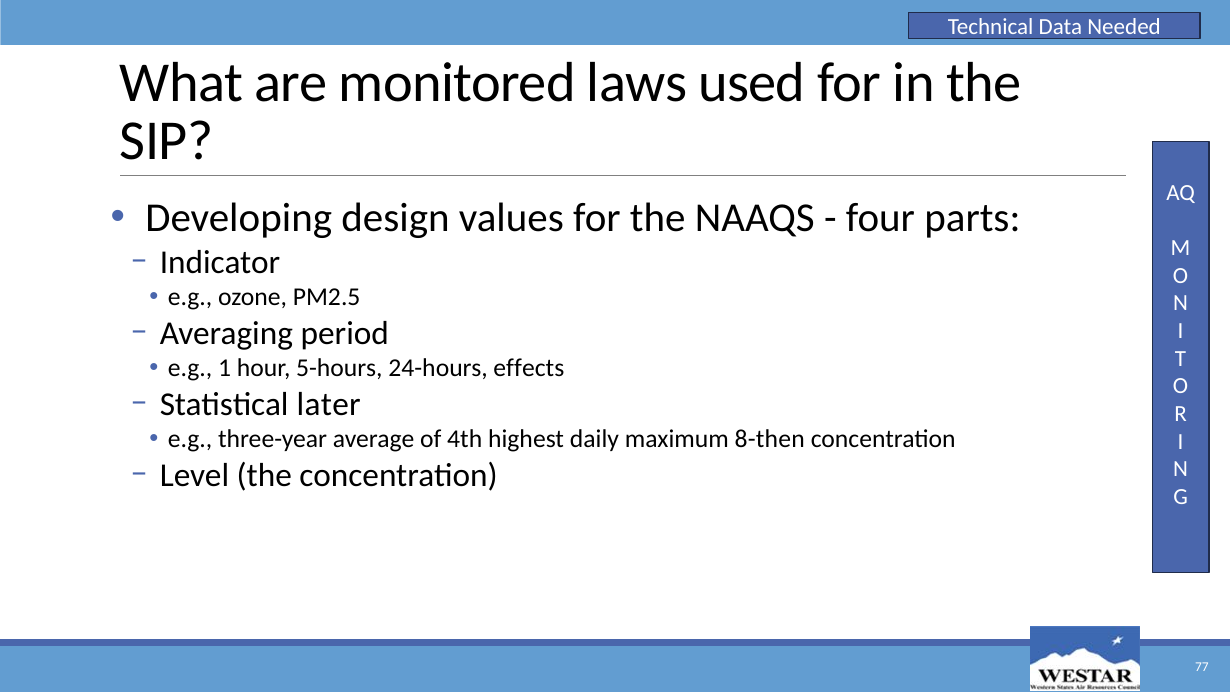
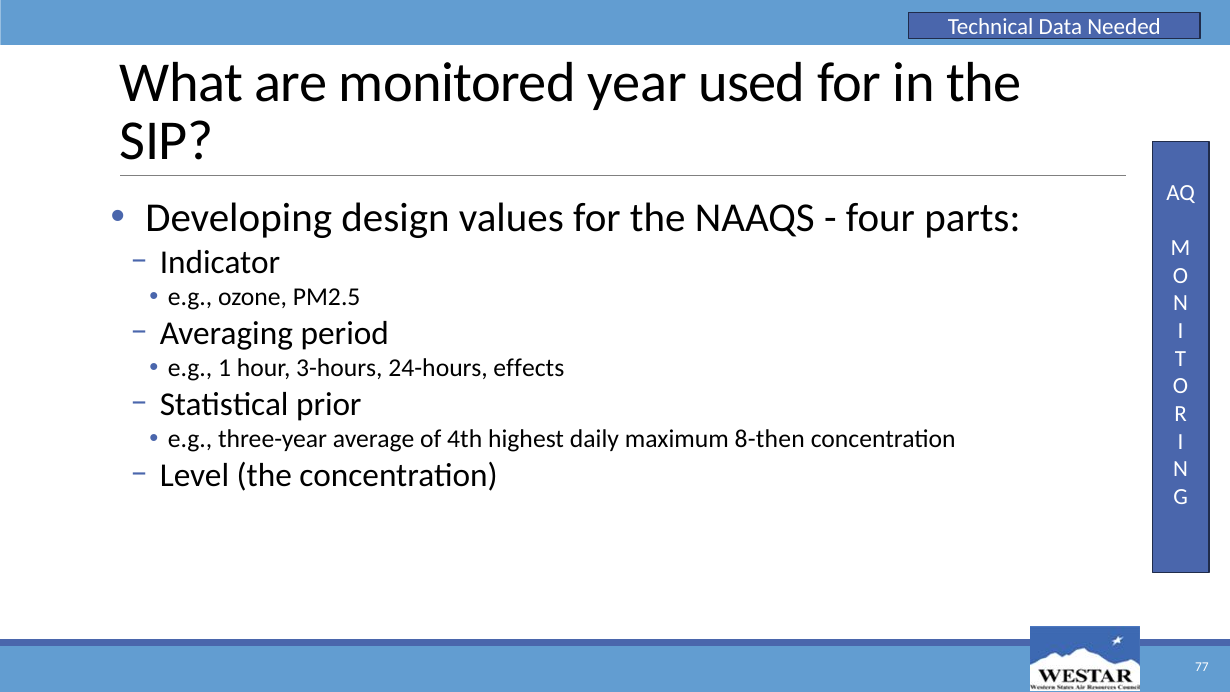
laws: laws -> year (637, 83)
5-hours: 5-hours -> 3-hours (339, 368)
later: later -> prior (329, 404)
